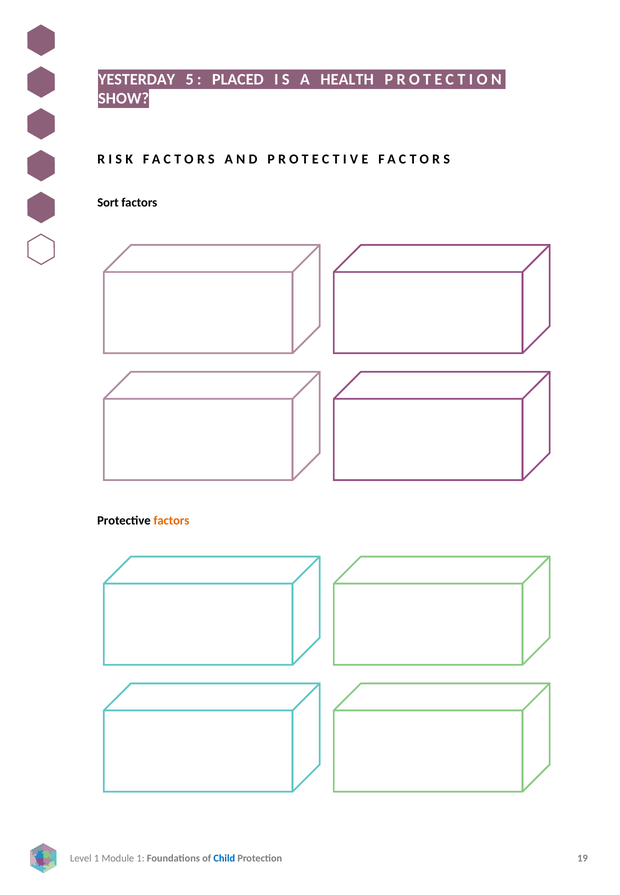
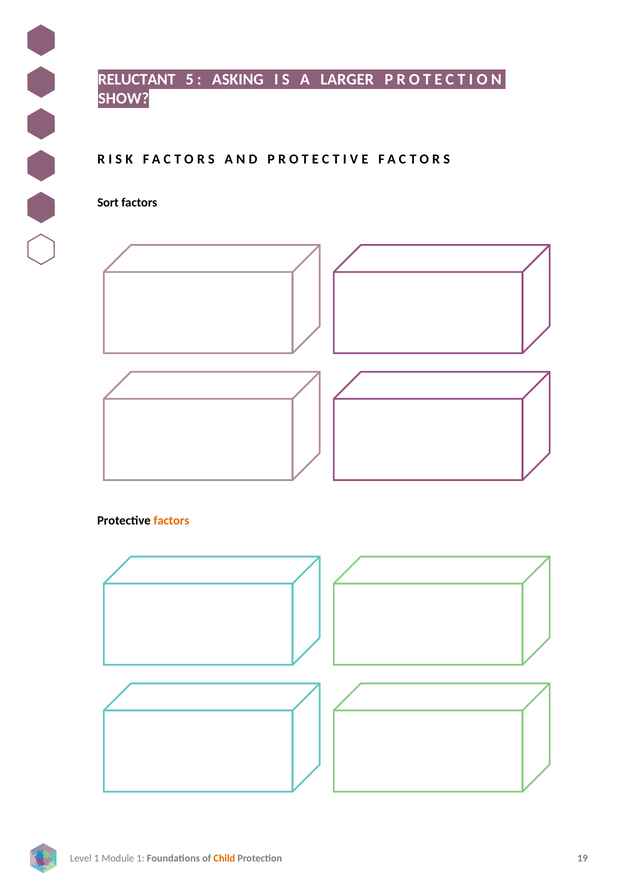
YESTERDAY: YESTERDAY -> RELUCTANT (137, 79)
PLACED: PLACED -> ASKING (238, 79)
HEALTH: HEALTH -> LARGER (347, 79)
Child colour: blue -> orange (224, 859)
